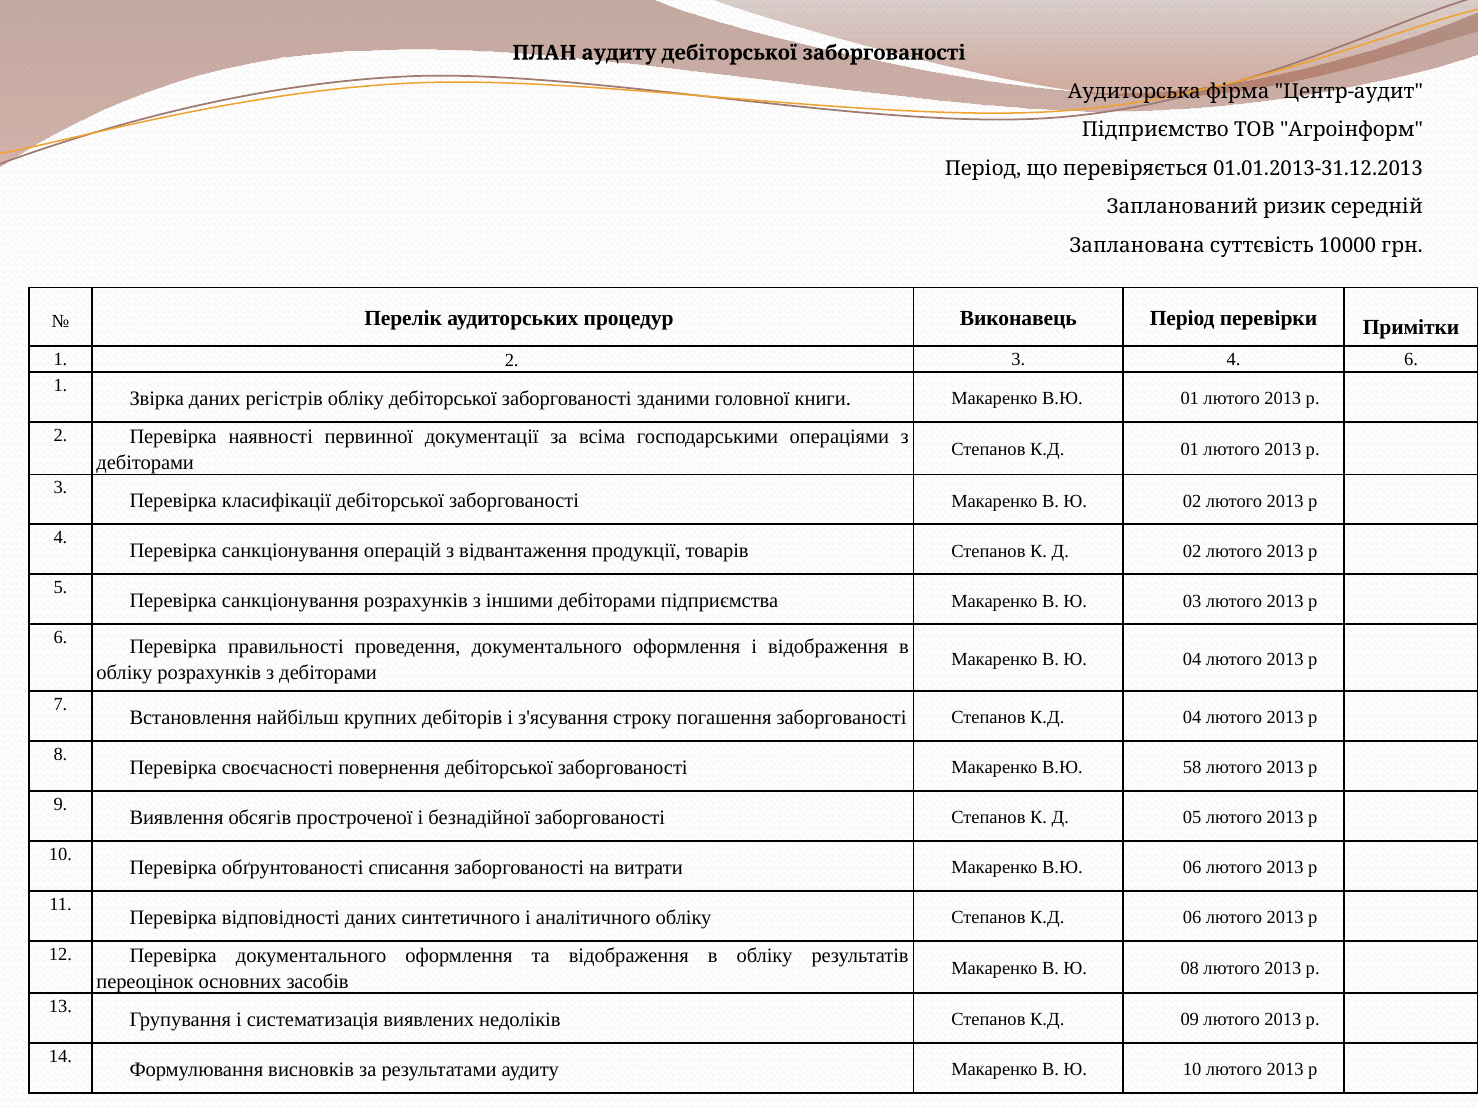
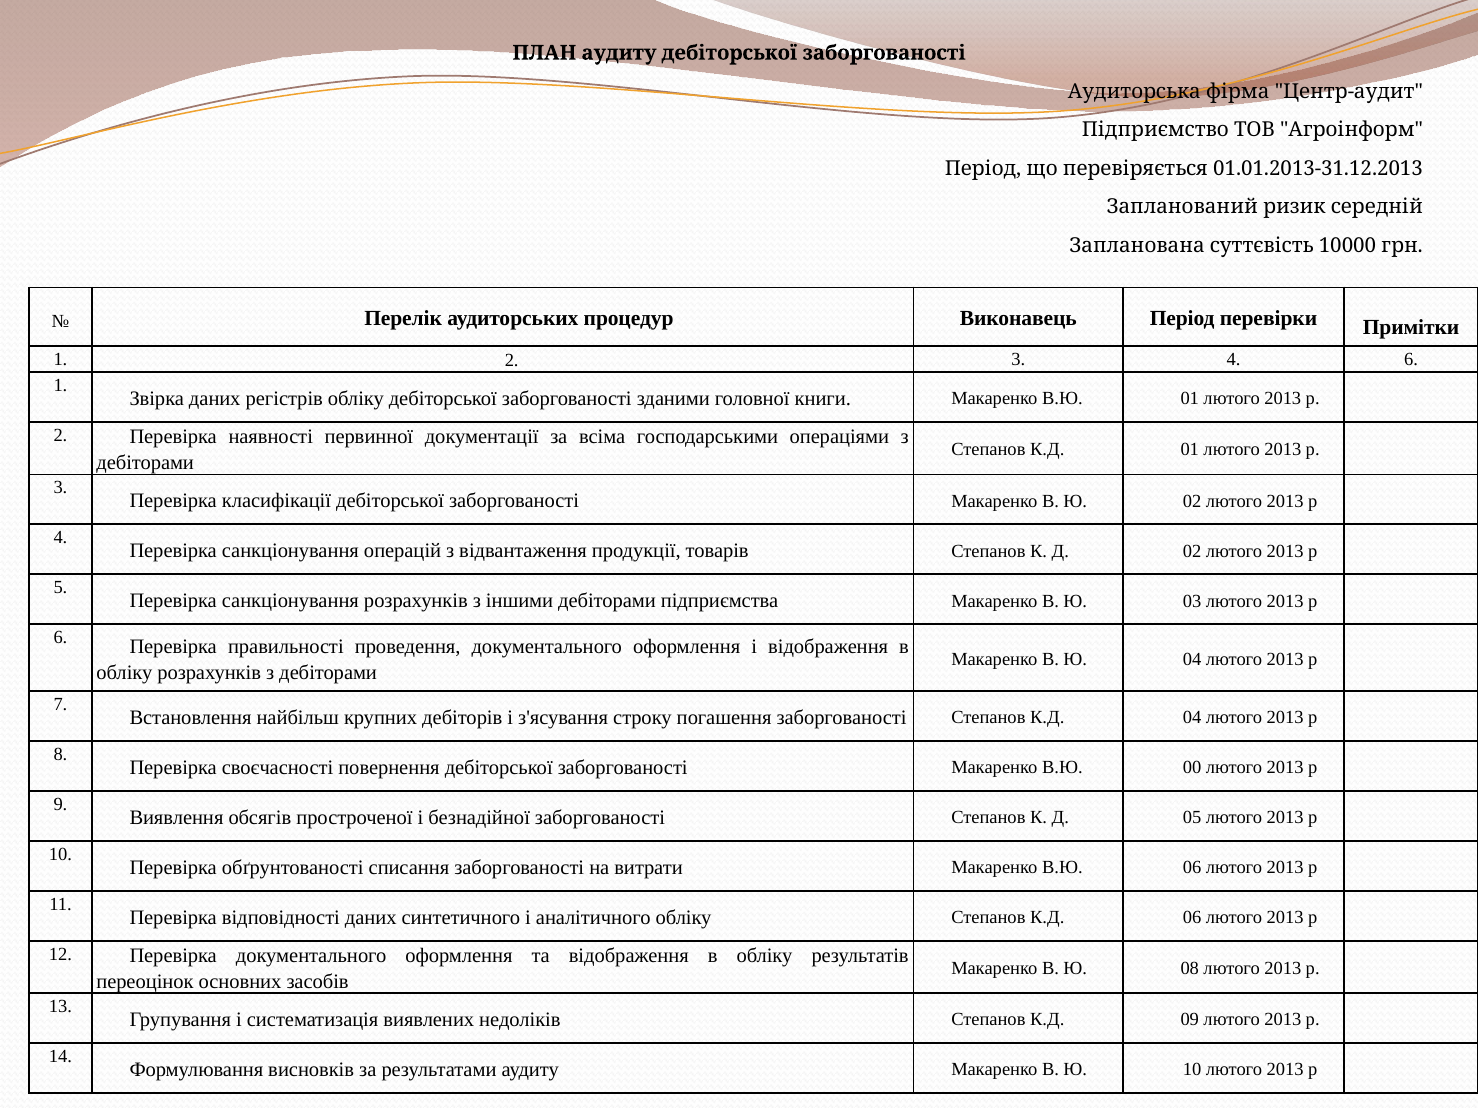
58: 58 -> 00 (1192, 768)
